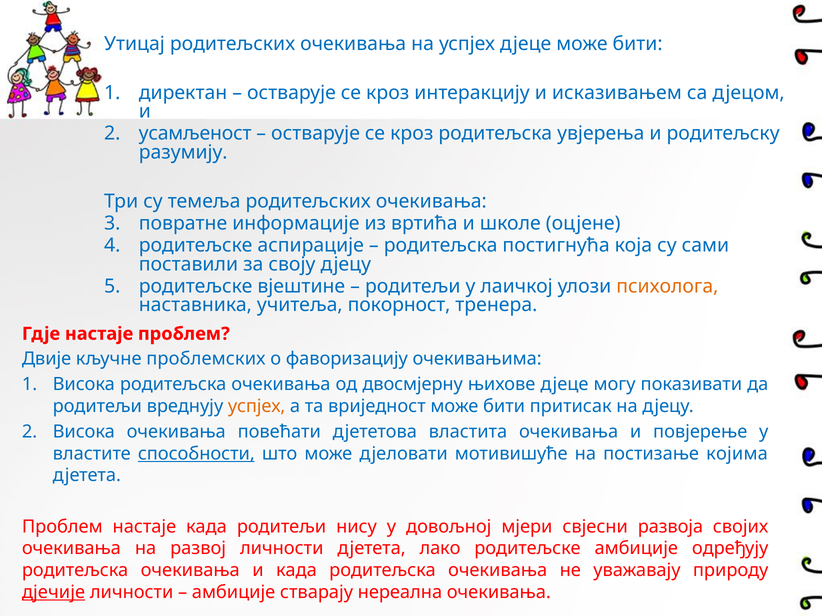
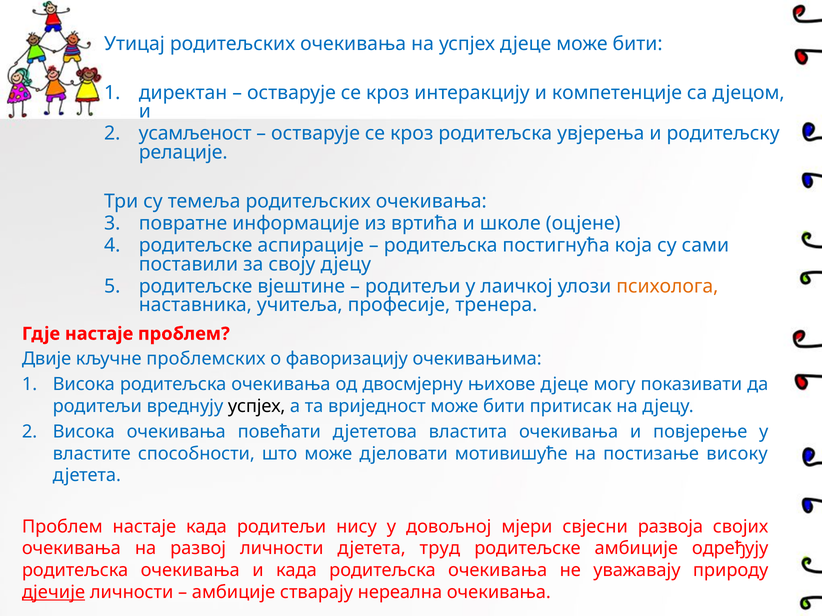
исказивањем: исказивањем -> компетенције (617, 93)
разумију: разумију -> релације (183, 152)
покорност: покорност -> професије (399, 305)
успјех colour: orange -> black (257, 406)
способности underline: present -> none (196, 454)
којима: којима -> високу (737, 454)
лако: лако -> труд (440, 549)
